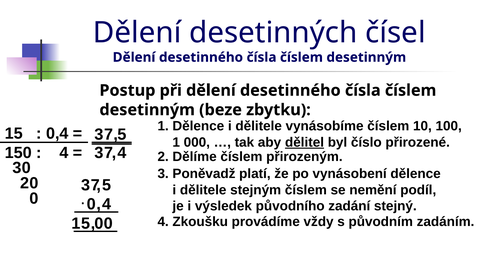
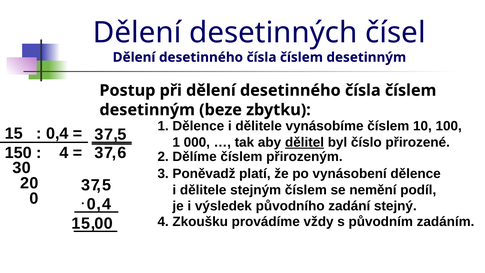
4: 4 -> 6 (122, 153)
